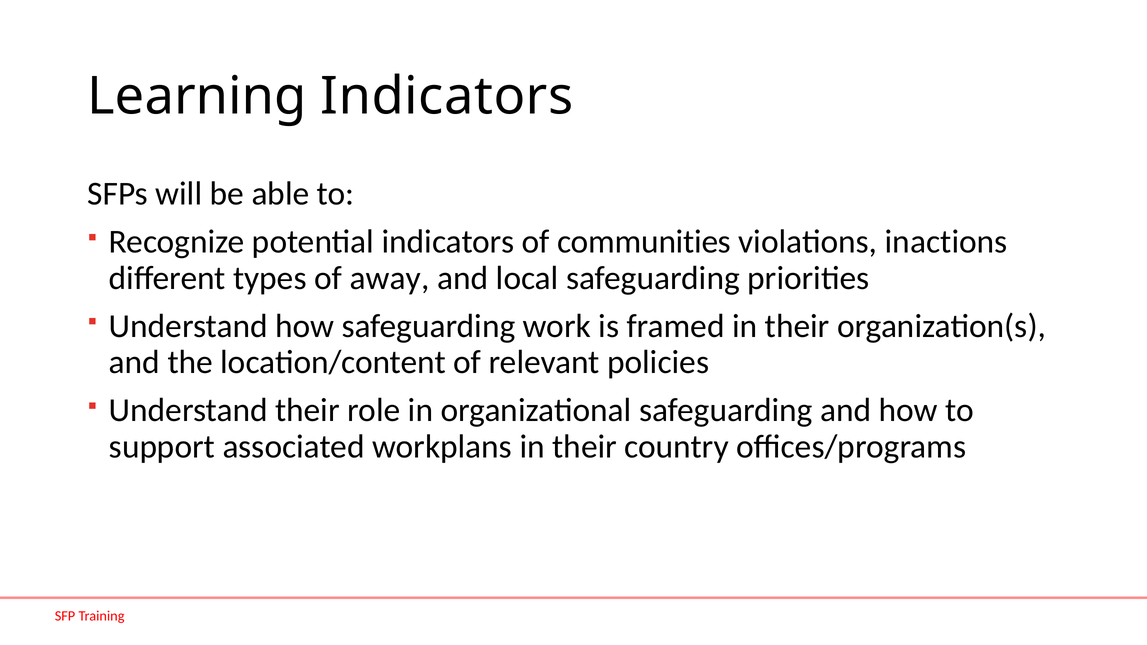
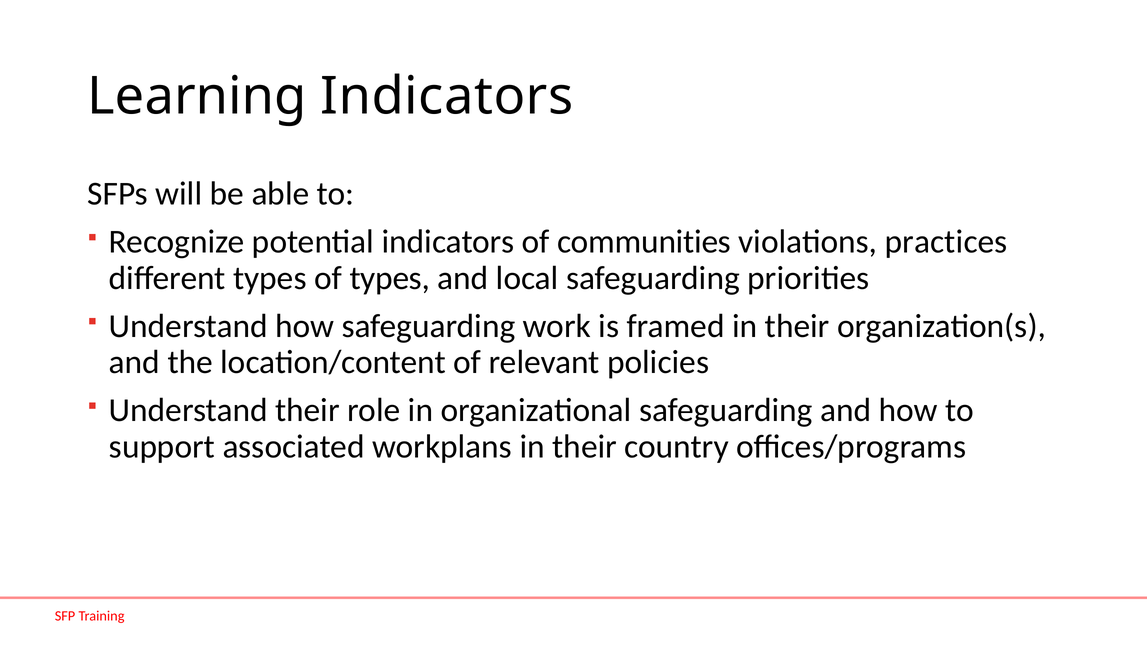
inactions: inactions -> practices (946, 242)
of away: away -> types (390, 278)
